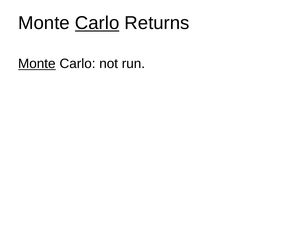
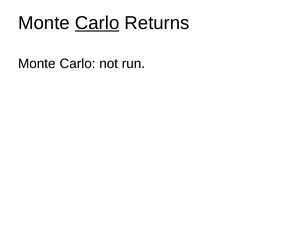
Monte underline: present -> none (37, 64)
